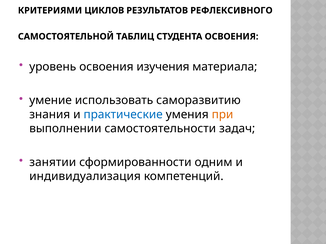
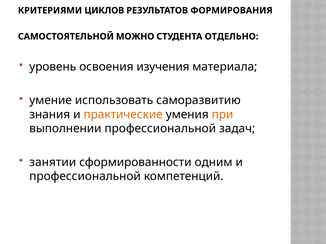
РЕФЛЕКСИВНОГО: РЕФЛЕКСИВНОГО -> ФОРМИРОВАНИЯ (231, 10)
ТАБЛИЦ: ТАБЛИЦ -> МОЖНО (135, 37)
СТУДЕНТА ОСВОЕНИЯ: ОСВОЕНИЯ -> ОТДЕЛЬНО (232, 37)
практические colour: blue -> orange (123, 115)
выполнении самостоятельности: самостоятельности -> профессиональной (160, 129)
индивидуализация: индивидуализация -> профессиональной (85, 177)
